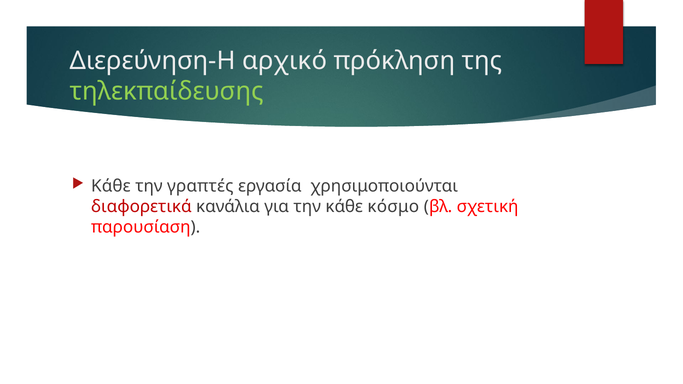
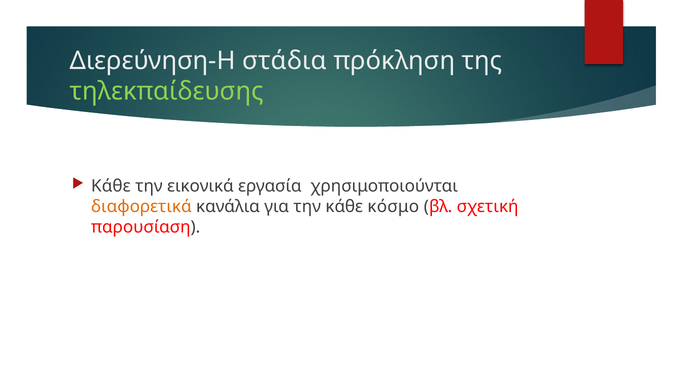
αρχικό: αρχικό -> στάδια (285, 61)
γραπτές: γραπτές -> εικονικά (200, 186)
διαφορετικά colour: red -> orange (141, 207)
